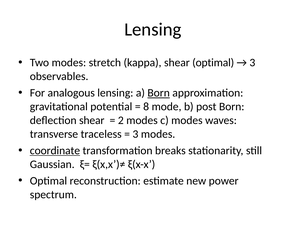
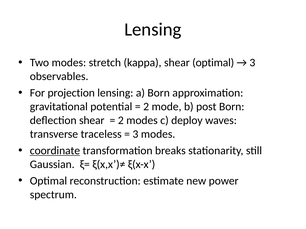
analogous: analogous -> projection (71, 93)
Born underline: present -> none (159, 93)
8: 8 -> 2 (146, 107)
c modes: modes -> deploy (187, 121)
